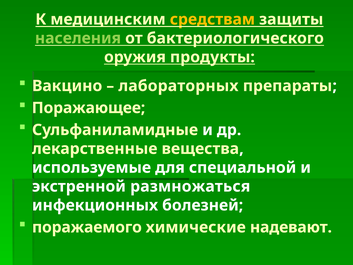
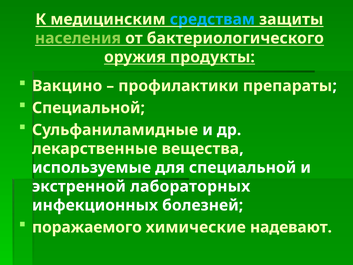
средствам colour: yellow -> light blue (212, 19)
лабораторных: лабораторных -> профилактики (178, 86)
Поражающее: Поражающее -> Специальной (88, 108)
размножаться: размножаться -> лабораторных (190, 186)
